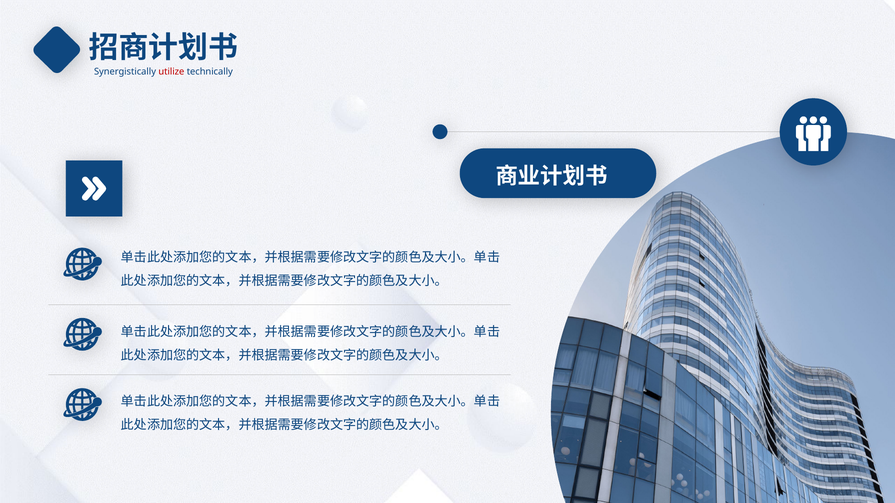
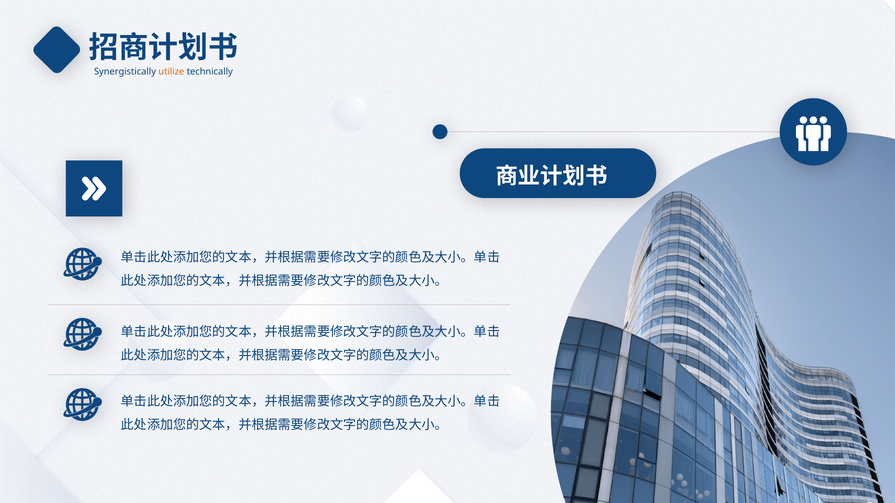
utilize colour: red -> orange (171, 72)
